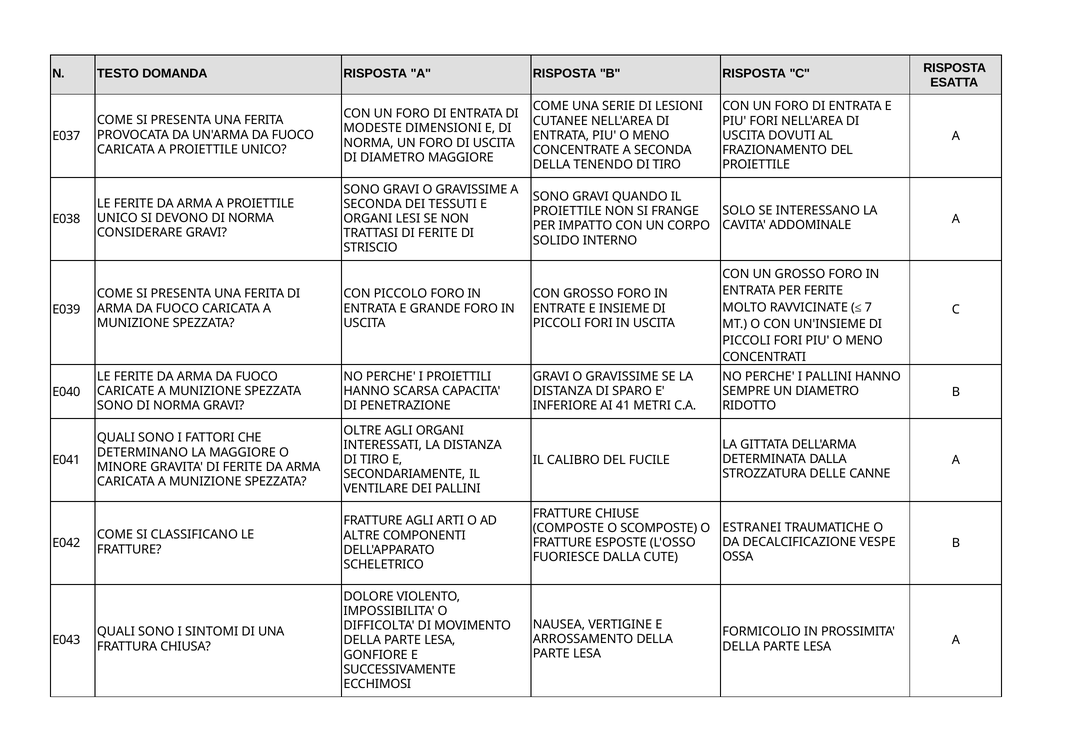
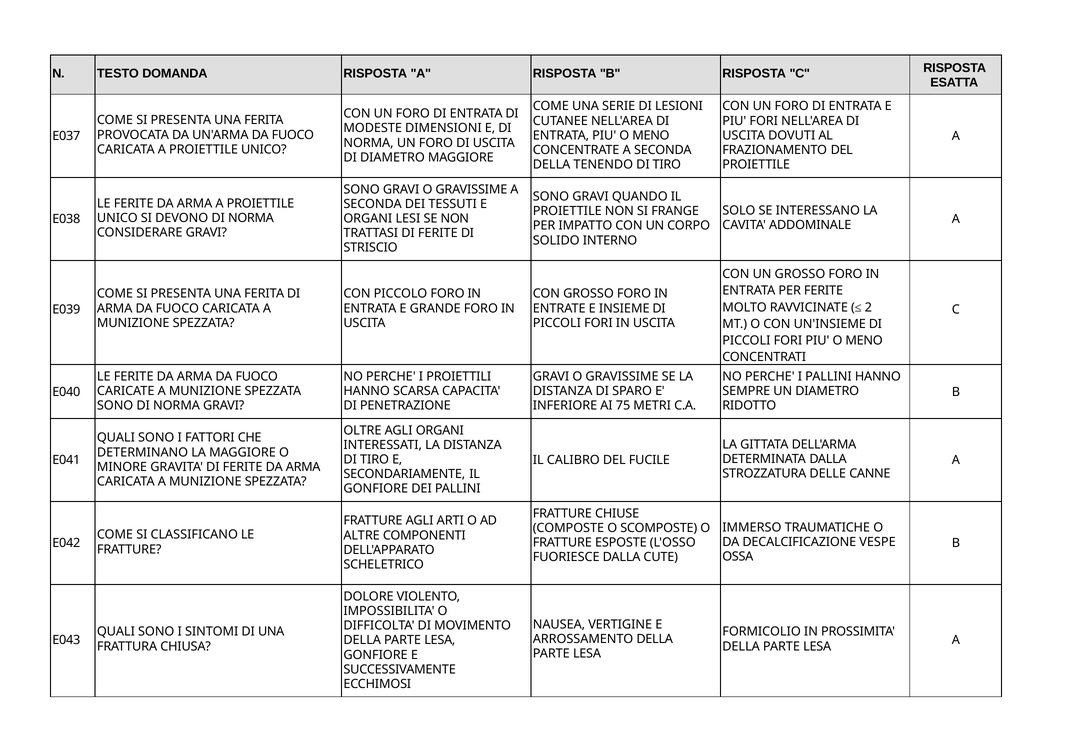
7: 7 -> 2 (868, 307)
41: 41 -> 75 (623, 406)
VENTILARE: VENTILARE -> GONFIORE (376, 489)
ESTRANEI: ESTRANEI -> IMMERSO (752, 528)
